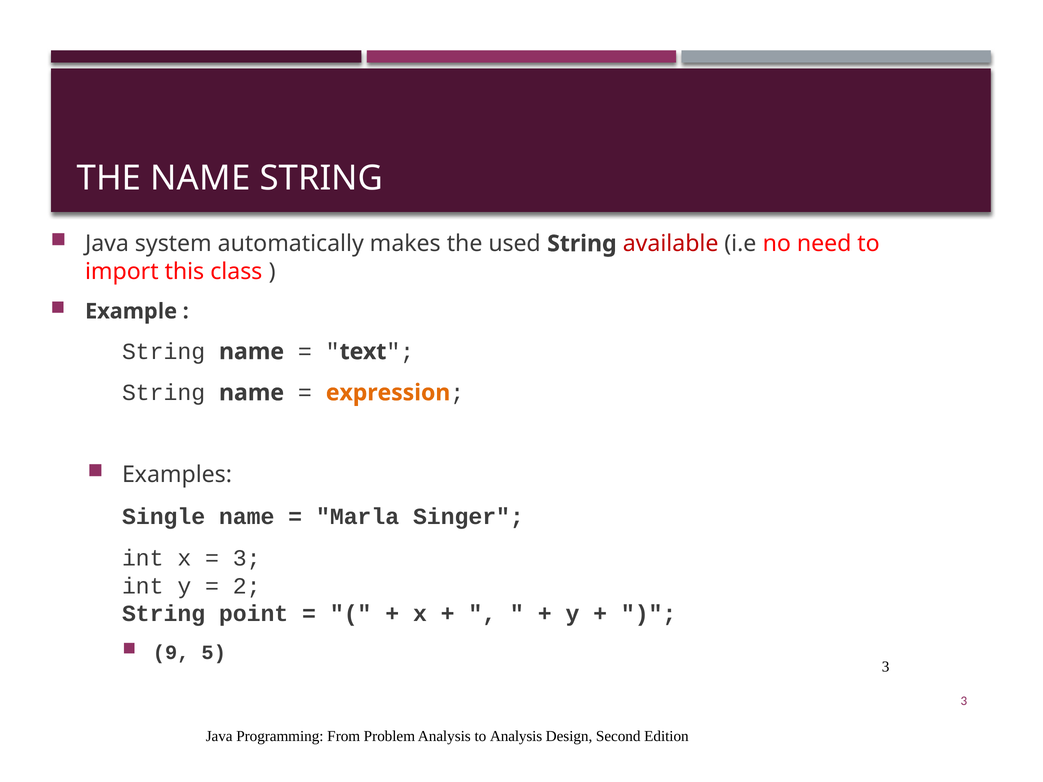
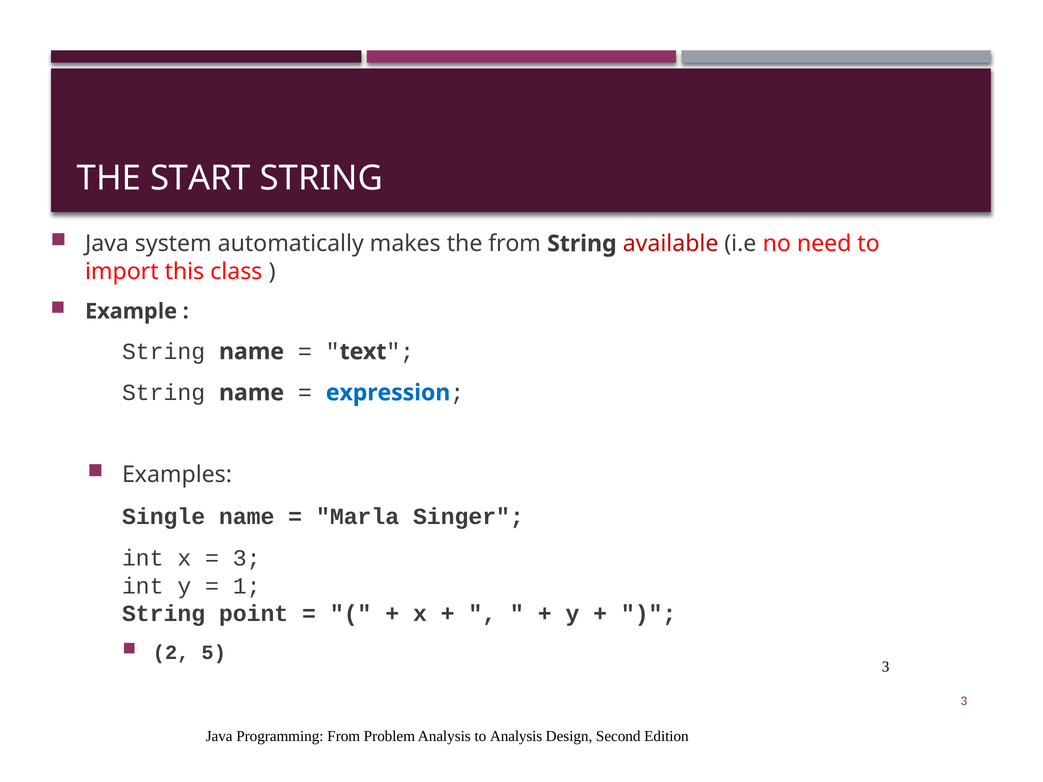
THE NAME: NAME -> START (200, 178)
the used: used -> from (515, 244)
expression colour: orange -> blue (388, 393)
2: 2 -> 1 (247, 586)
9: 9 -> 2 (171, 653)
